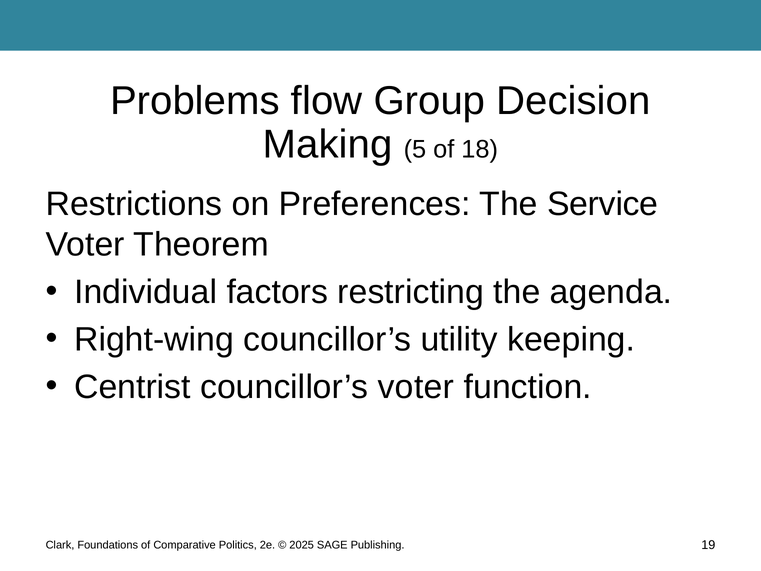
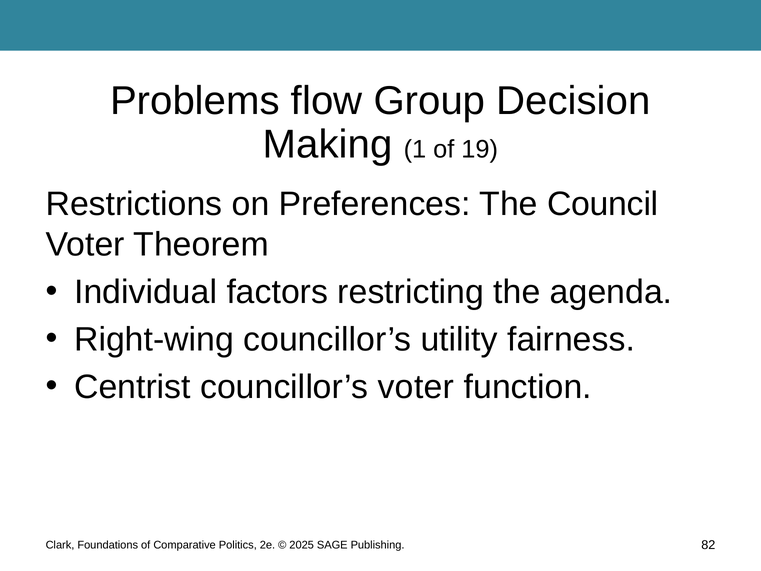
5: 5 -> 1 (415, 149)
18: 18 -> 19 (480, 149)
Service: Service -> Council (603, 204)
keeping: keeping -> fairness (571, 339)
19: 19 -> 82 (708, 545)
